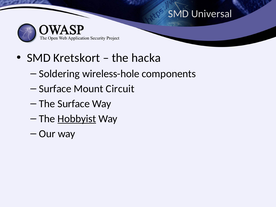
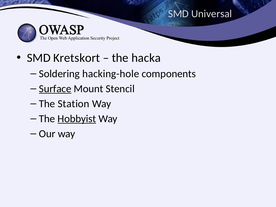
wireless-hole: wireless-hole -> hacking-hole (111, 74)
Surface underline: none -> present (55, 89)
Circuit: Circuit -> Stencil (120, 89)
The Surface: Surface -> Station (74, 104)
